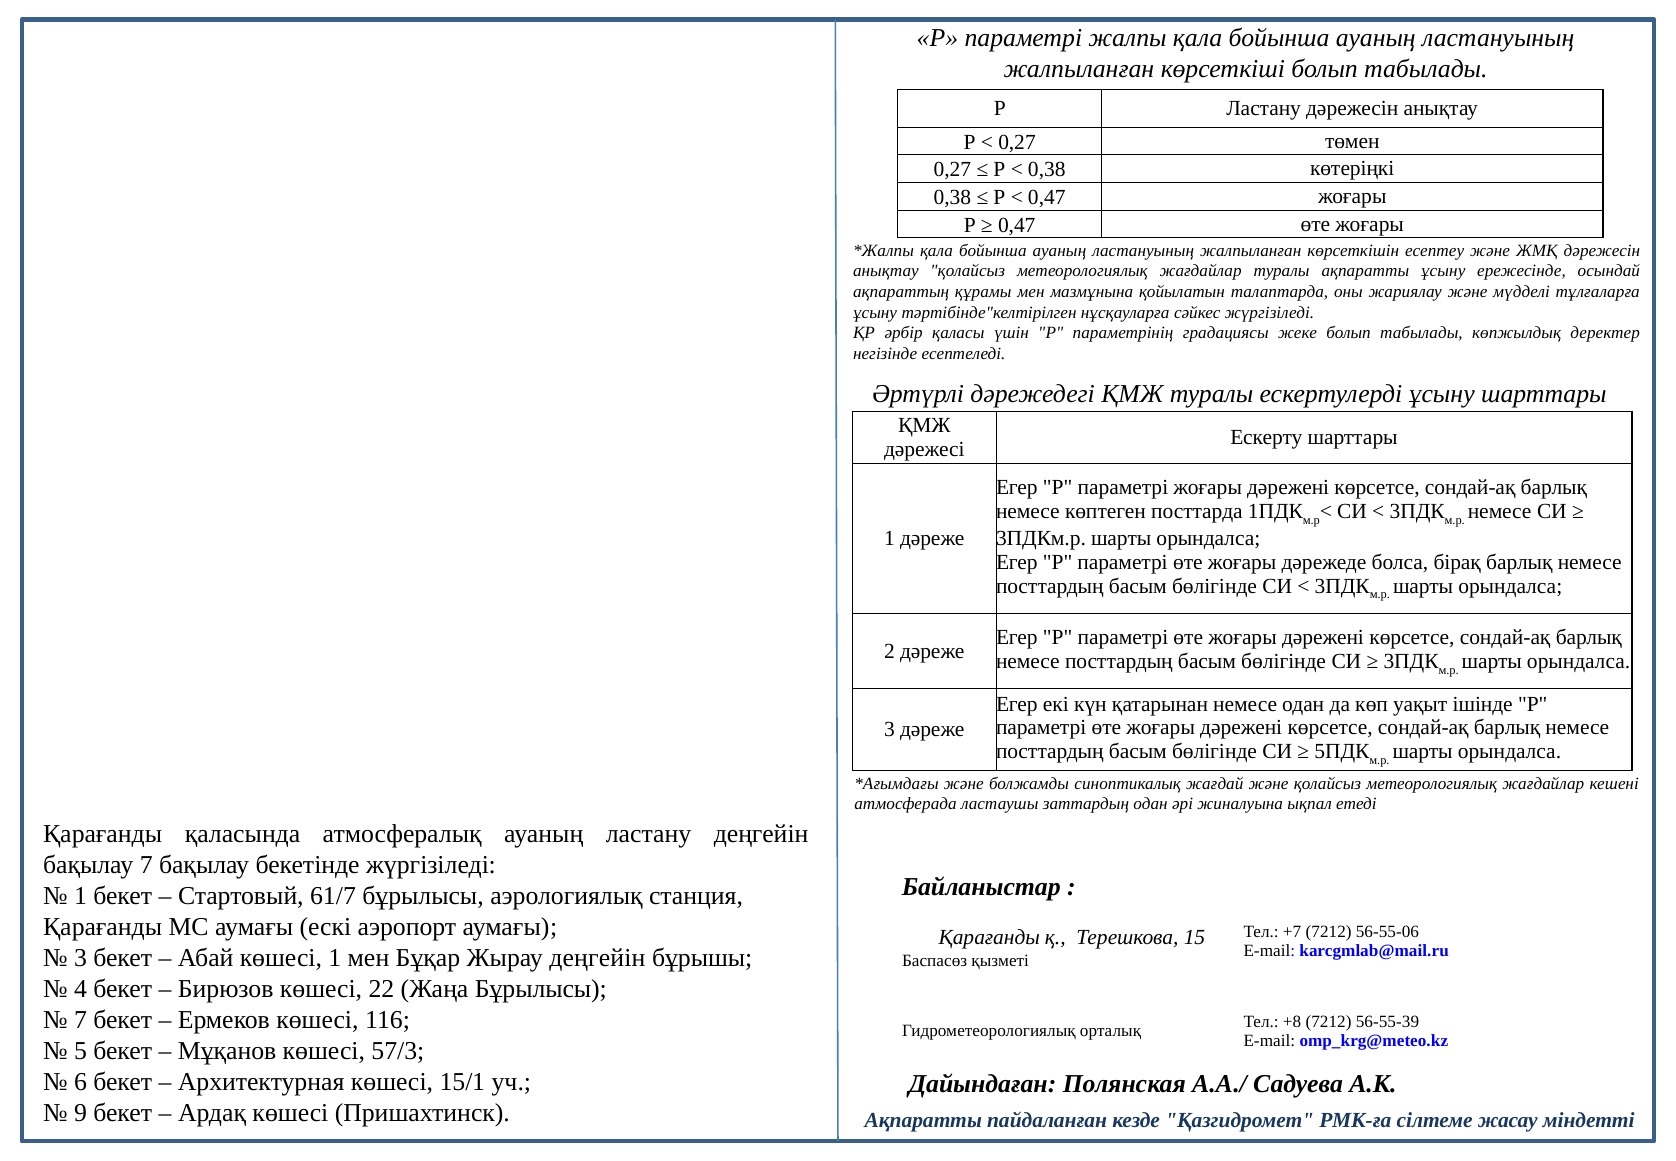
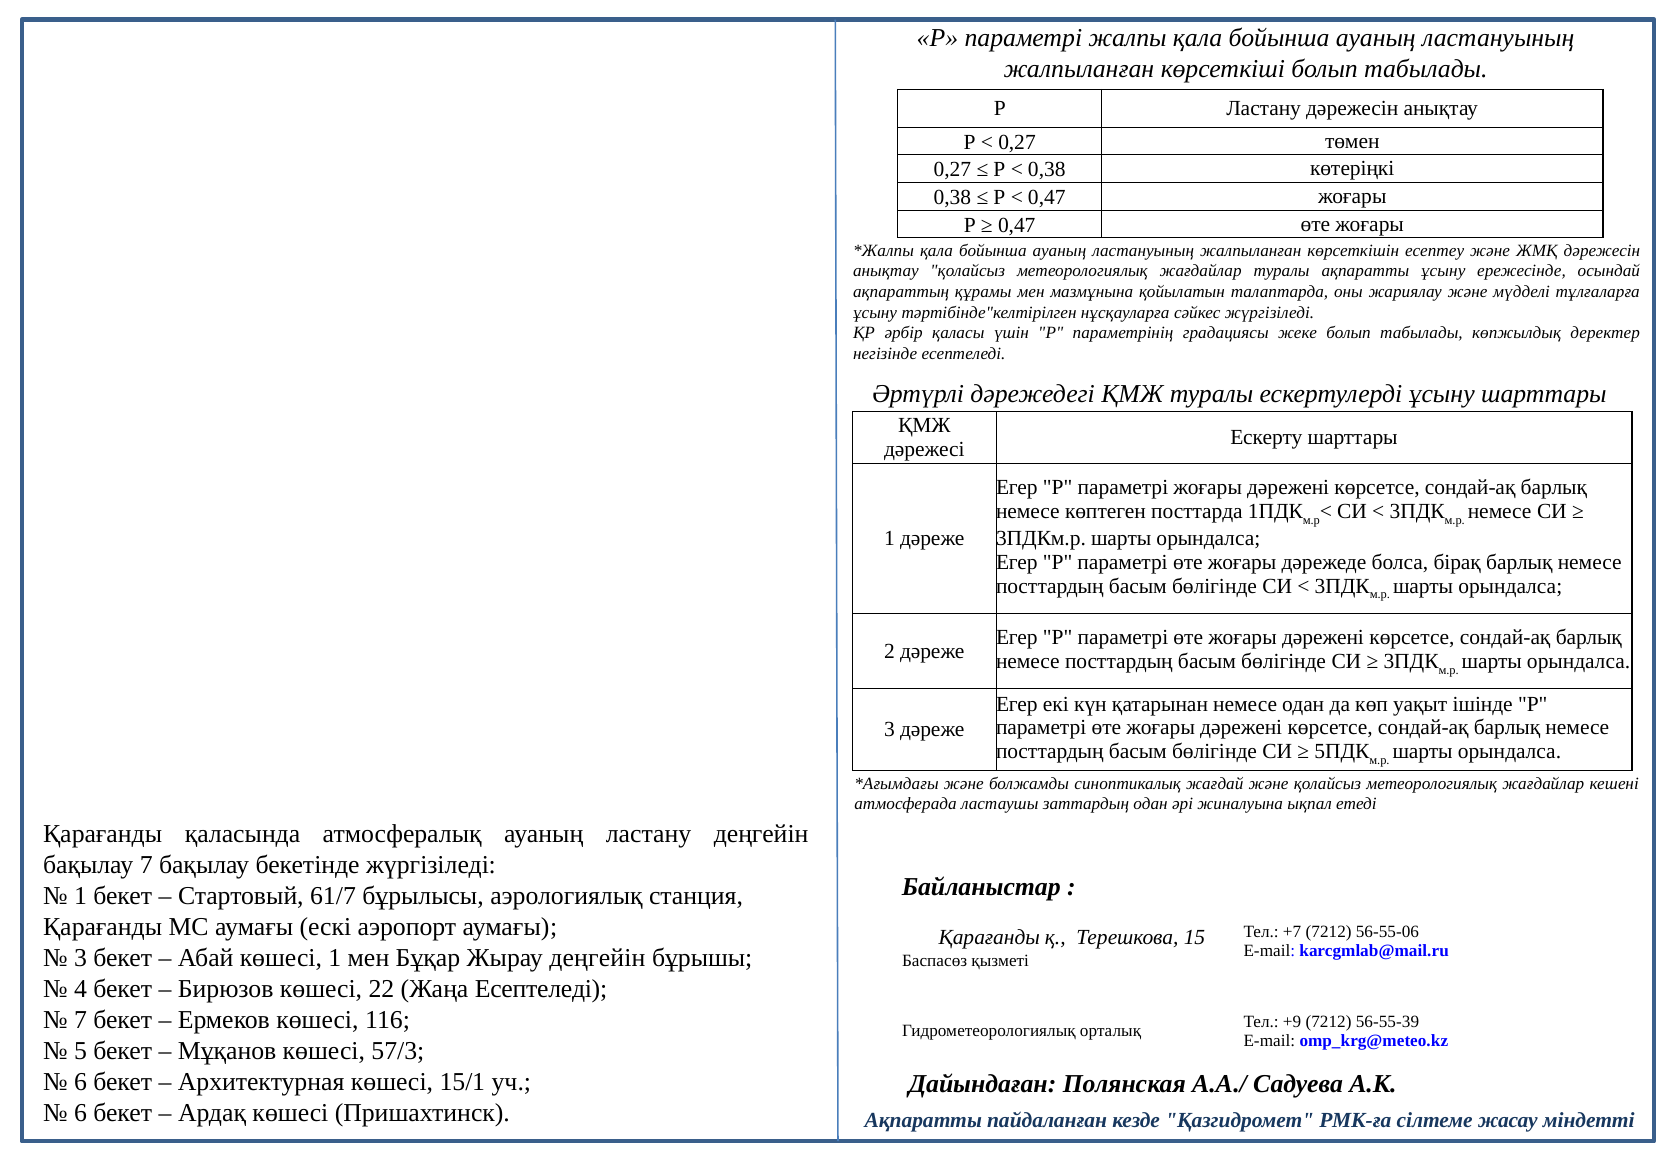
Жаңа Бұрылысы: Бұрылысы -> Есептеледі (541, 988)
+8: +8 -> +9 (1292, 1021)
9: 9 -> 6 (81, 1112)
